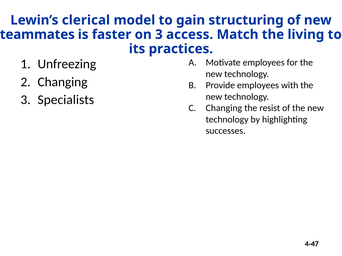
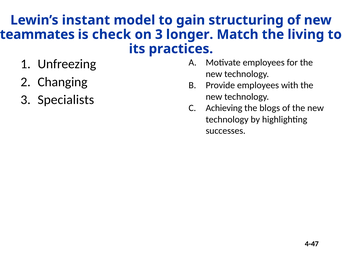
clerical: clerical -> instant (86, 20)
faster: faster -> check (112, 35)
access: access -> longer (190, 35)
Changing: Changing -> Achieving (224, 108)
resist: resist -> blogs (270, 108)
